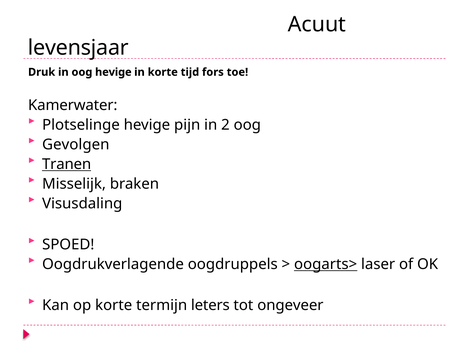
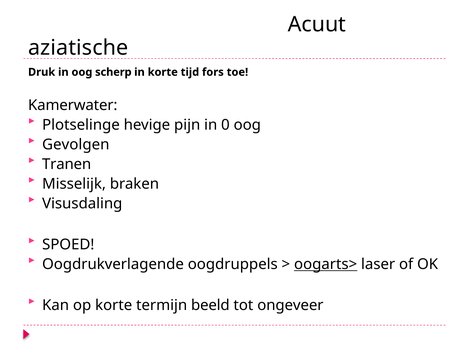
levensjaar: levensjaar -> aziatische (78, 48)
oog hevige: hevige -> scherp (113, 72)
2: 2 -> 0 (225, 125)
Tranen underline: present -> none (67, 165)
leters: leters -> beeld (210, 306)
